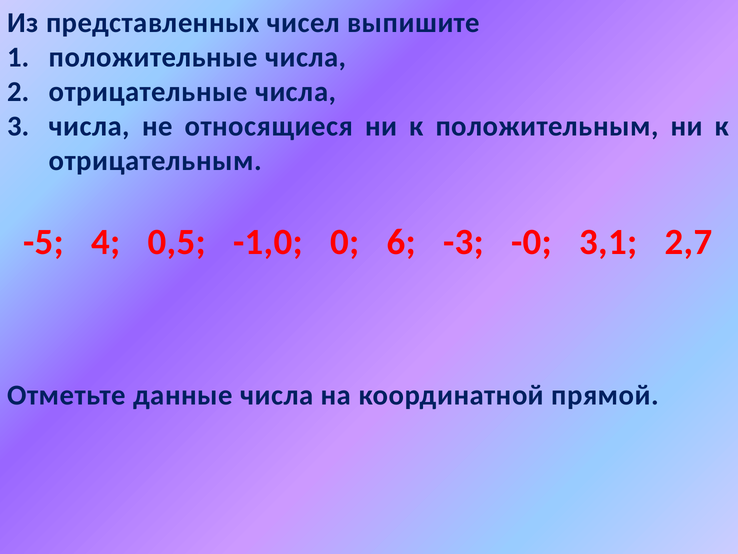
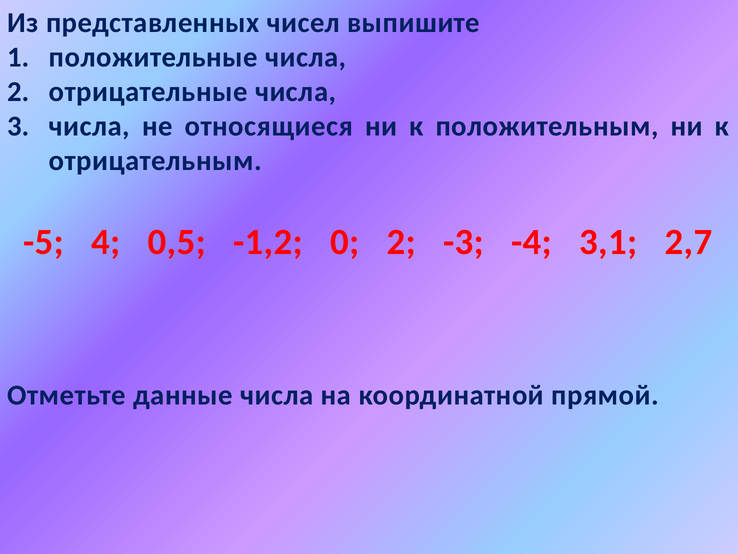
-1,0: -1,0 -> -1,2 (268, 242)
0 6: 6 -> 2 (401, 242)
-0: -0 -> -4 (531, 242)
